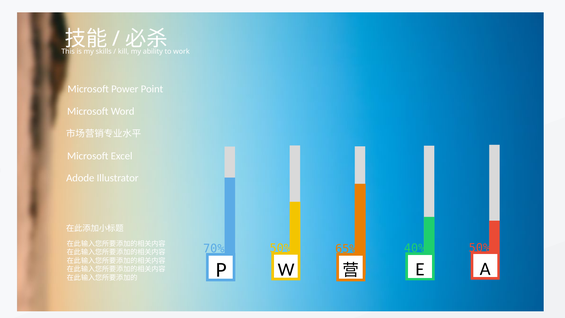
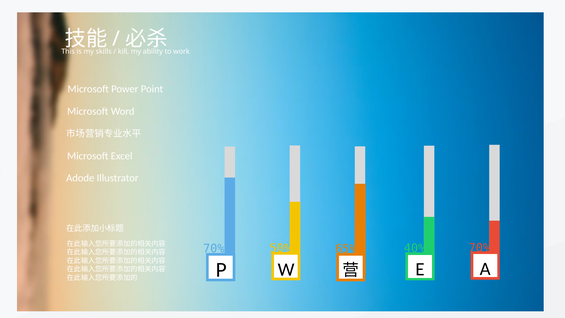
40% 50%: 50% -> 70% (479, 248)
